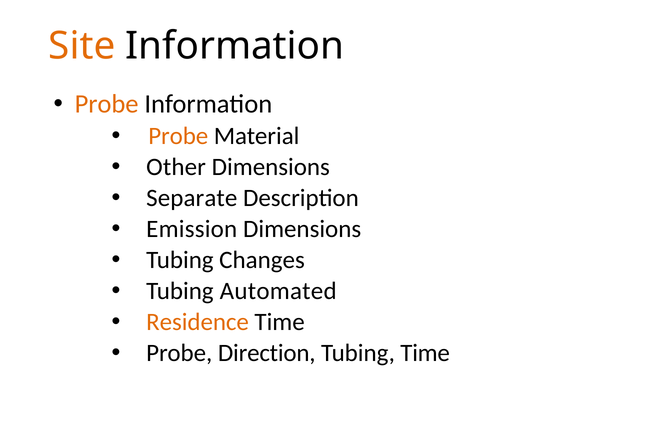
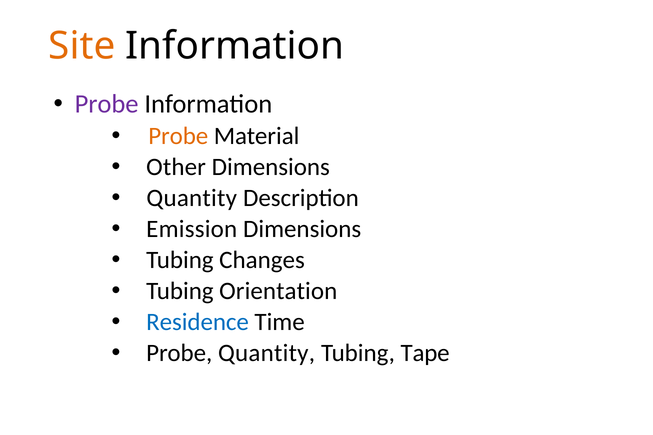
Probe colour: orange -> purple (107, 104)
Separate: Separate -> Quantity (192, 198)
Automated: Automated -> Orientation (278, 291)
Residence colour: orange -> blue (198, 322)
Probe Direction: Direction -> Quantity (267, 353)
Tubing Time: Time -> Tape (425, 353)
